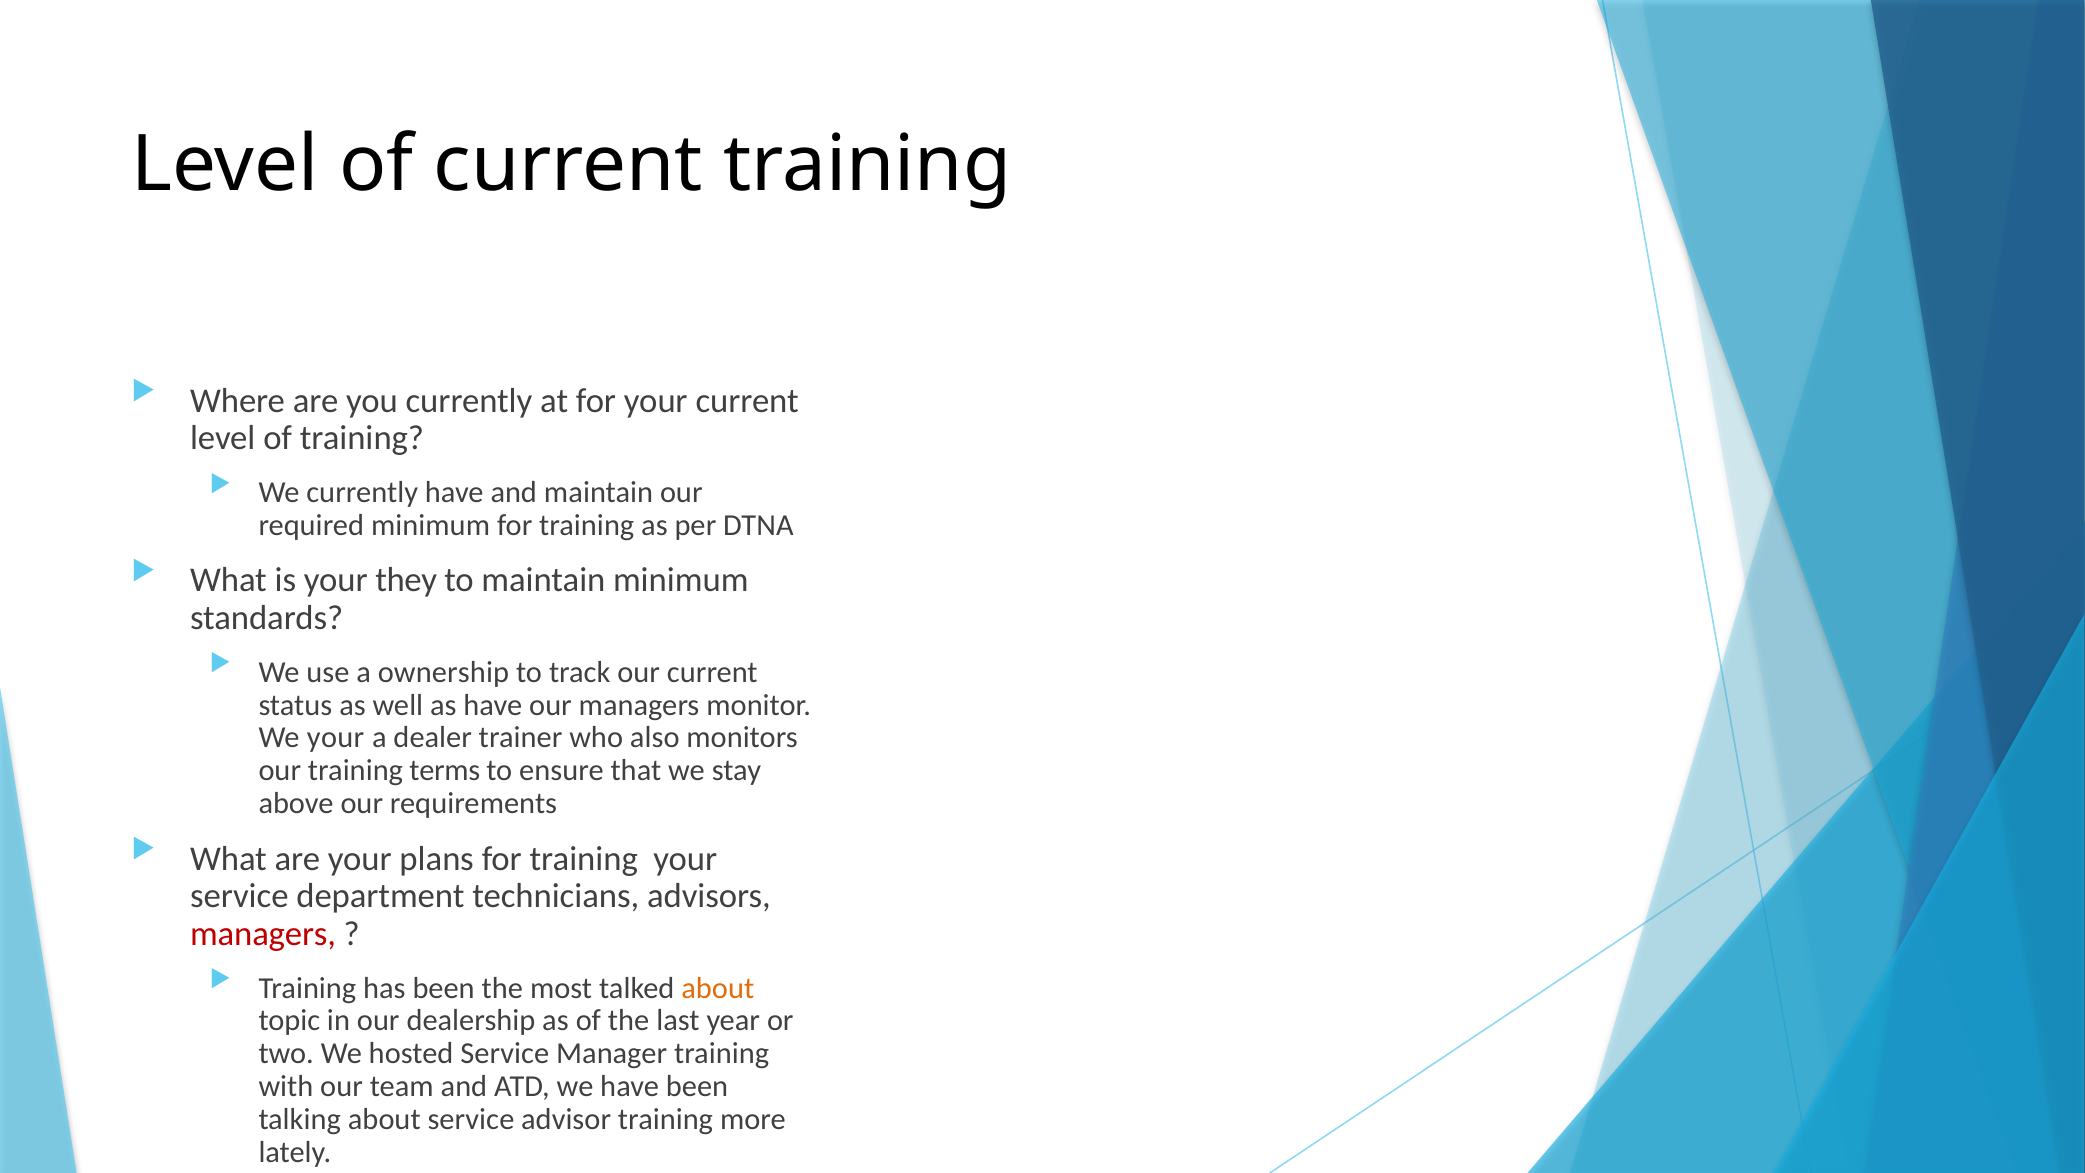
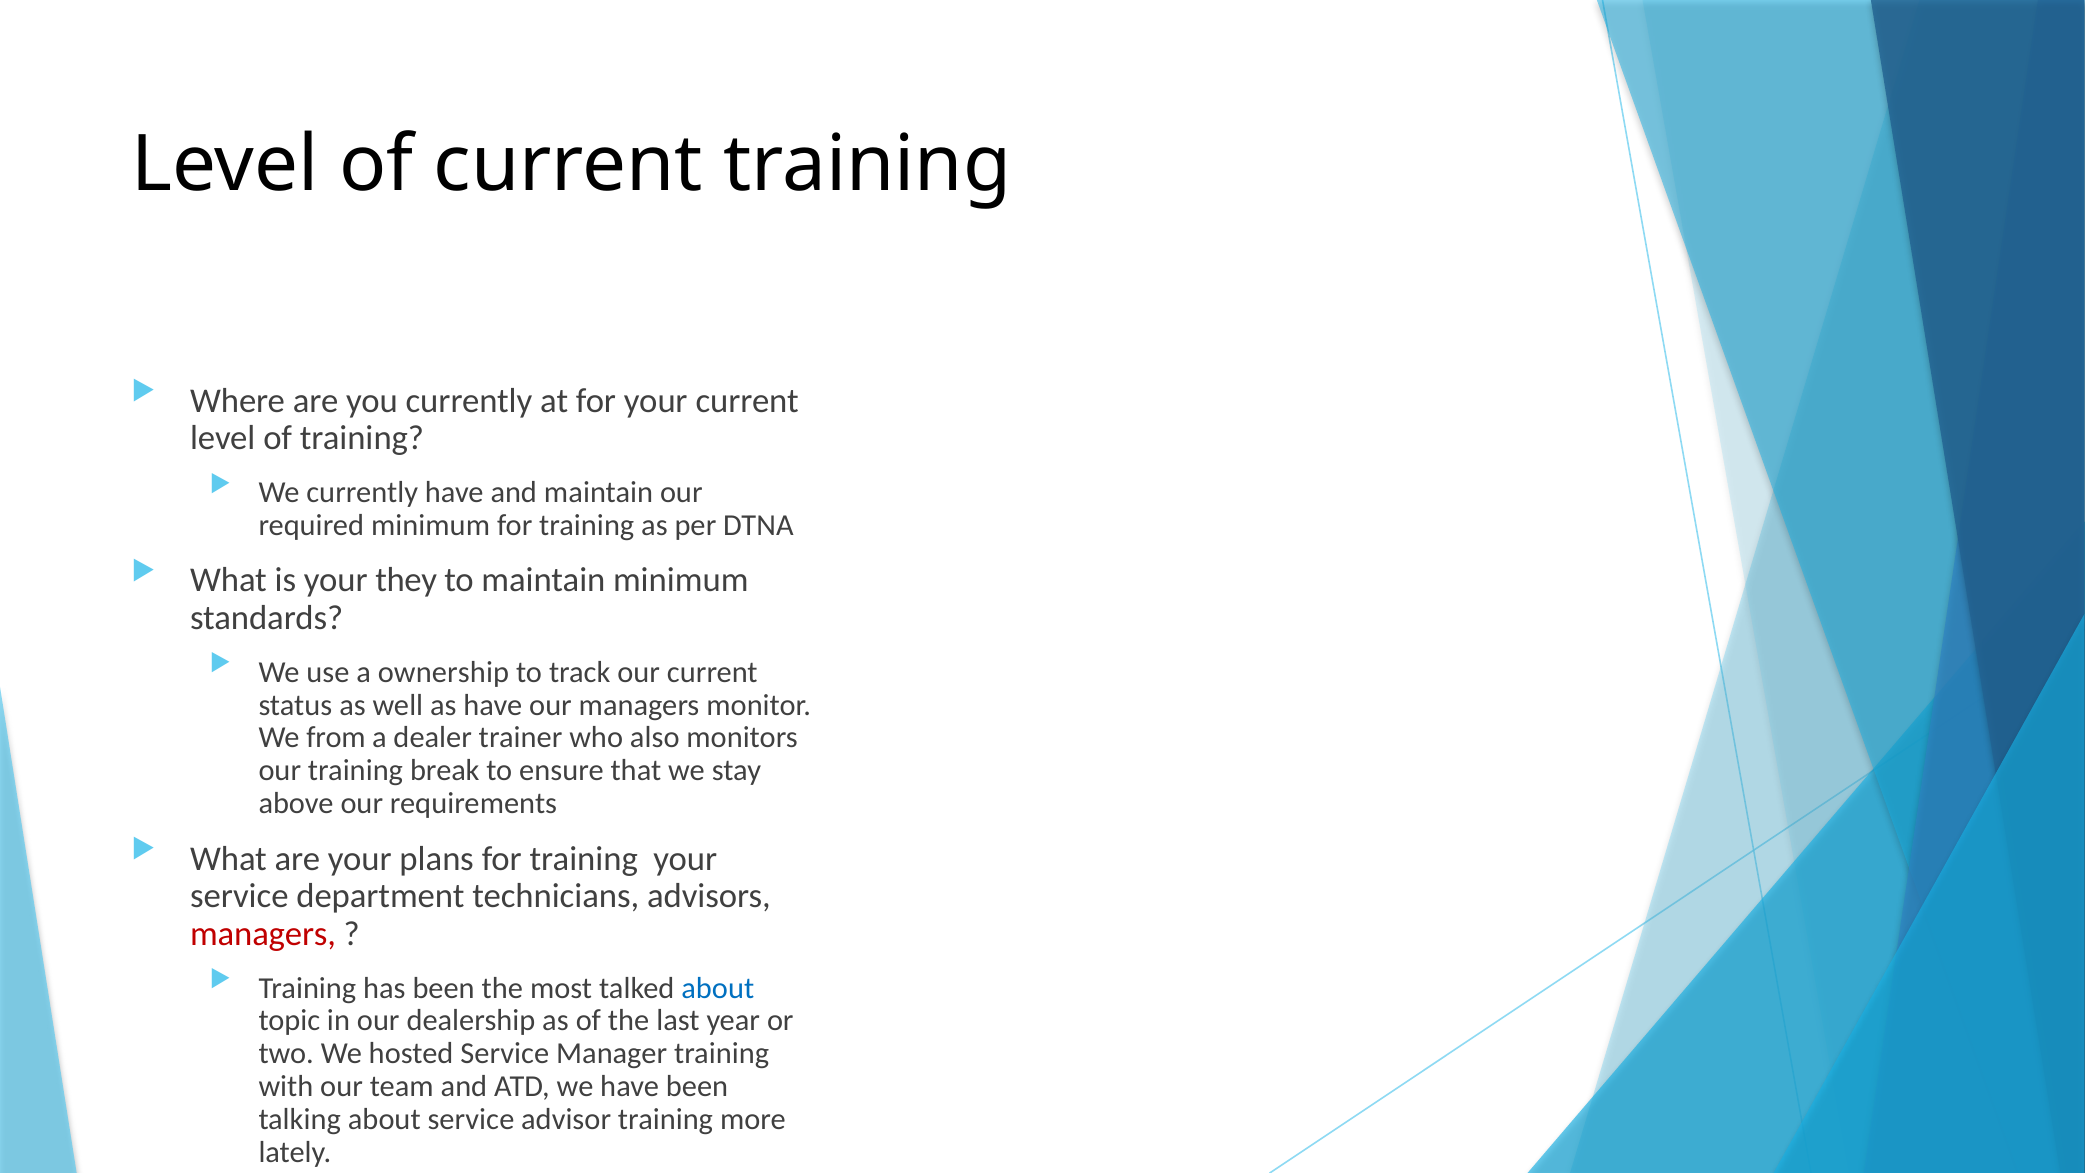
We your: your -> from (336, 738)
terms: terms -> break (445, 771)
about colour: orange -> blue (718, 988)
